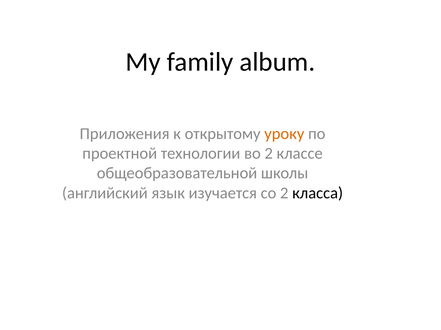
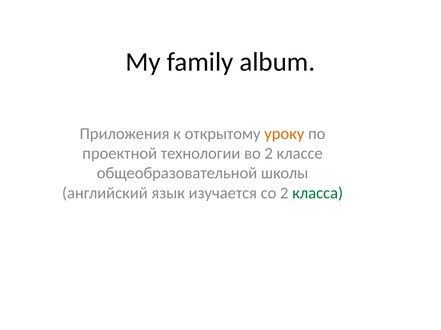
класса colour: black -> green (318, 193)
